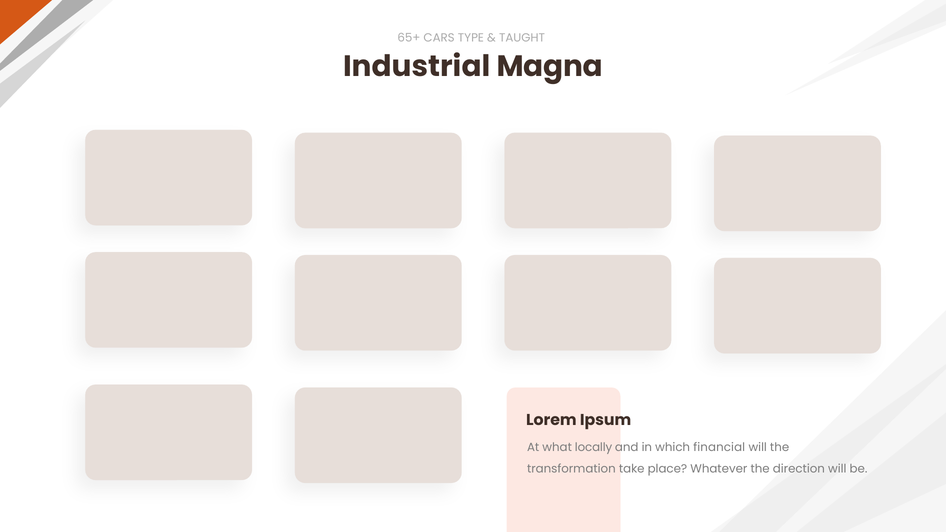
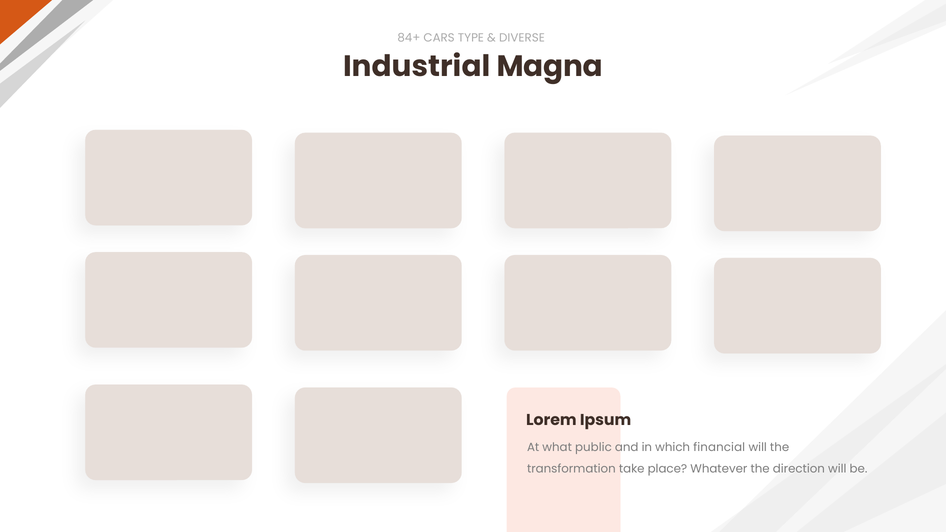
65+: 65+ -> 84+ (409, 38)
TAUGHT: TAUGHT -> DIVERSE (522, 38)
locally: locally -> public (593, 448)
